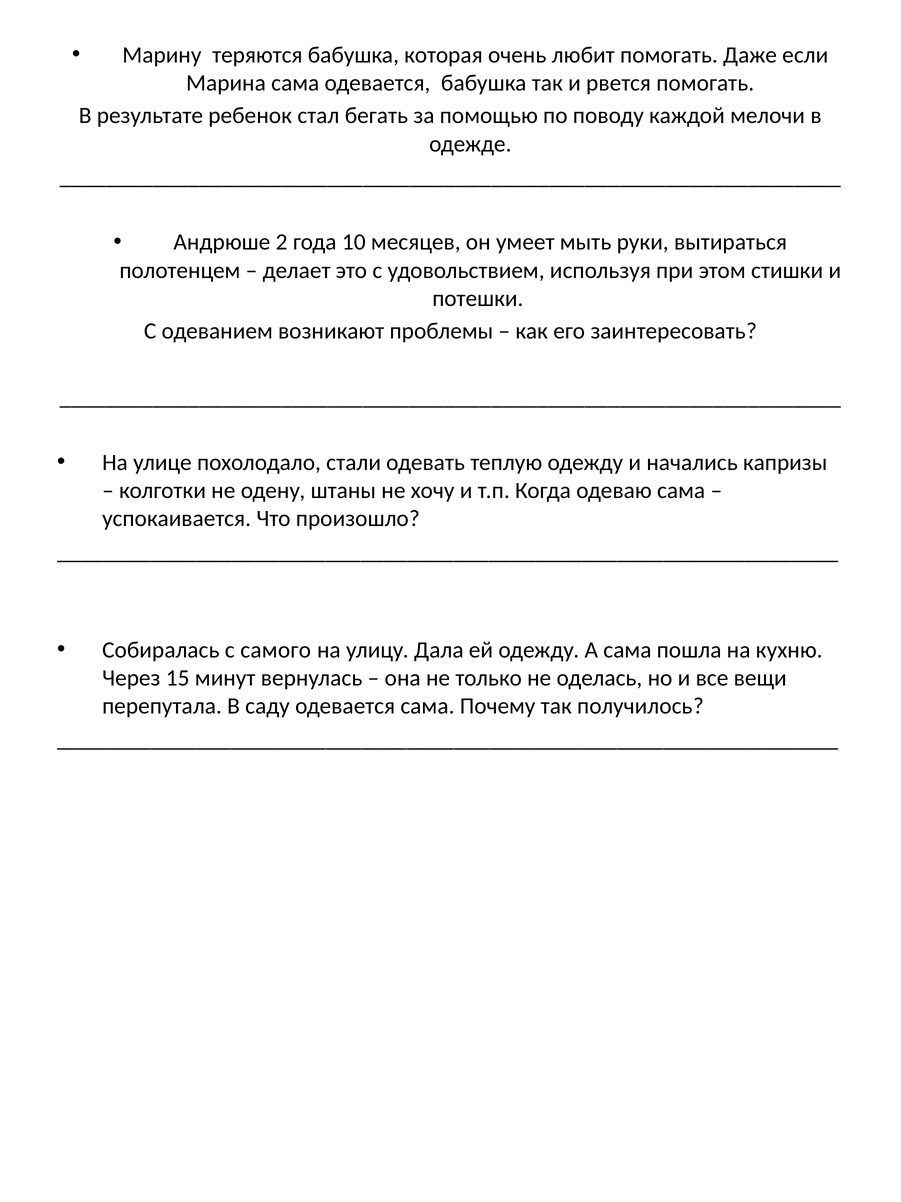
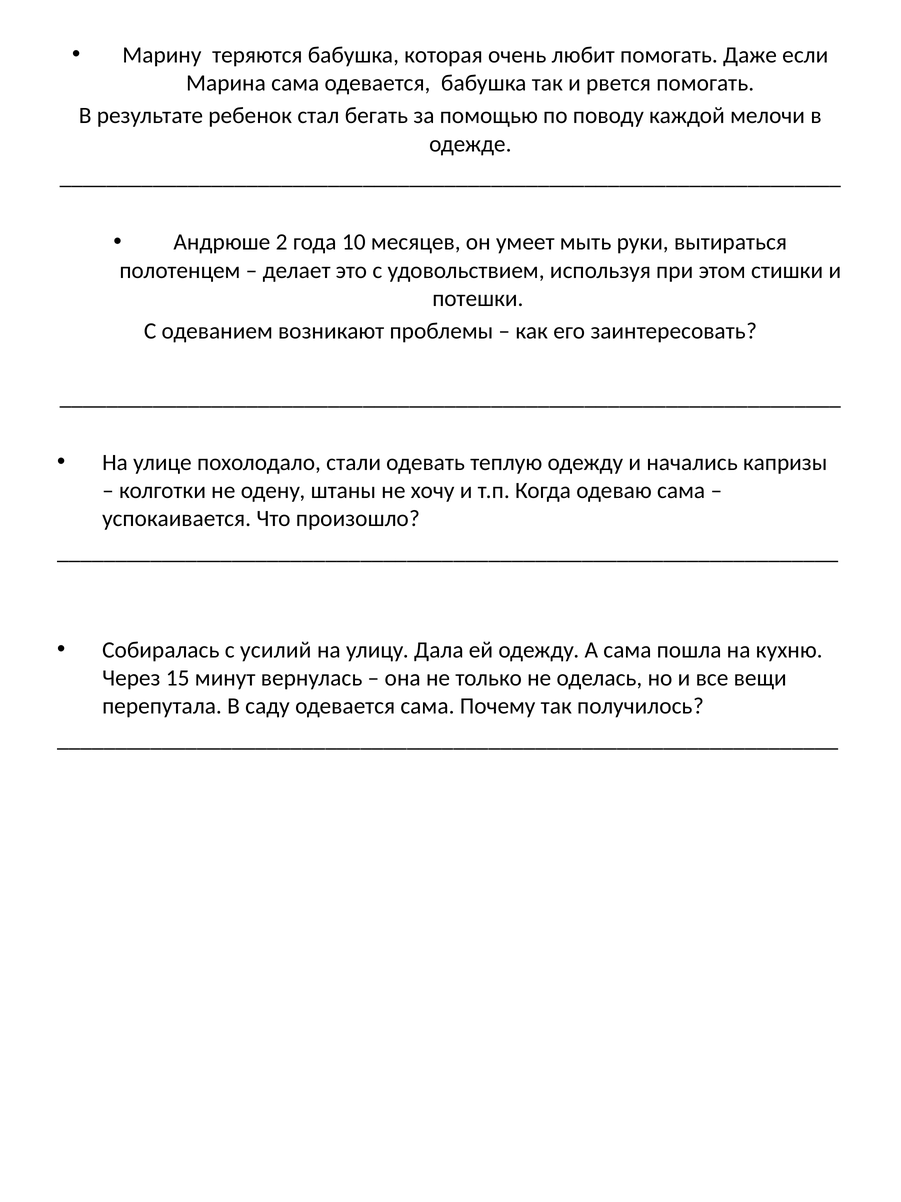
самого: самого -> усилий (276, 649)
